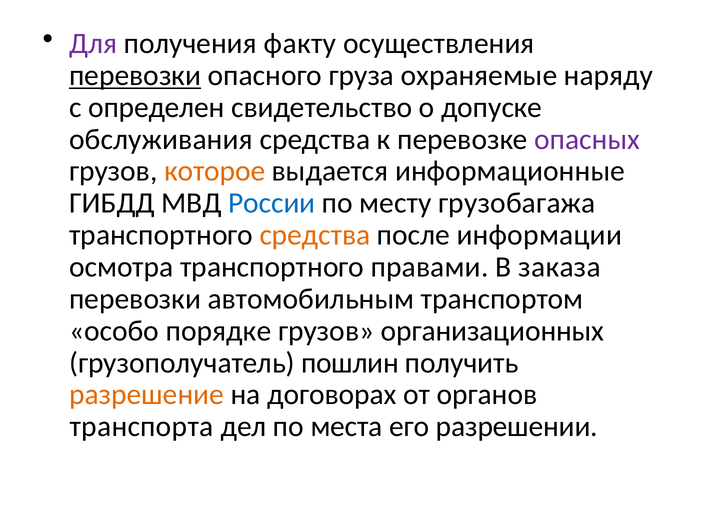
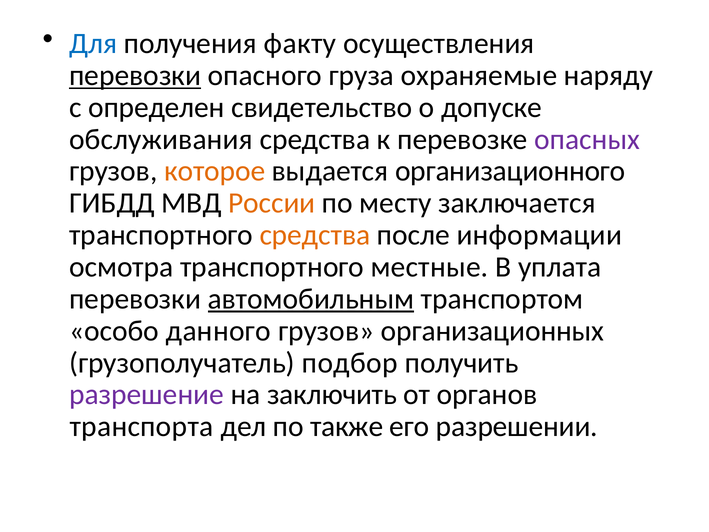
Для colour: purple -> blue (93, 44)
информационные: информационные -> организационного (510, 171)
России colour: blue -> orange (272, 203)
грузобагажа: грузобагажа -> заключается (517, 203)
правами: правами -> местные (429, 267)
заказа: заказа -> уплата (560, 267)
автомобильным underline: none -> present (311, 299)
порядке: порядке -> данного (218, 331)
пошлин: пошлин -> подбор (350, 363)
разрешение colour: orange -> purple (147, 394)
договорах: договорах -> заключить (332, 394)
места: места -> также (347, 426)
